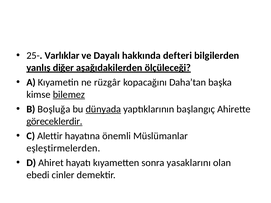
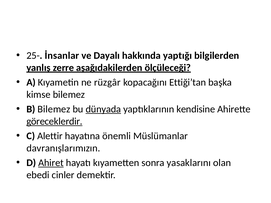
Varlıklar: Varlıklar -> İnsanlar (62, 56)
defteri: defteri -> yaptığı (178, 56)
diğer: diğer -> zerre (63, 68)
Daha’tan: Daha’tan -> Ettiği’tan (188, 82)
bilemez underline: present -> none (69, 95)
B Boşluğa: Boşluğa -> Bilemez (54, 109)
başlangıç: başlangıç -> kendisine (196, 109)
eşleştirmelerden: eşleştirmelerden -> davranışlarımızın (63, 148)
Ahiret underline: none -> present (51, 163)
